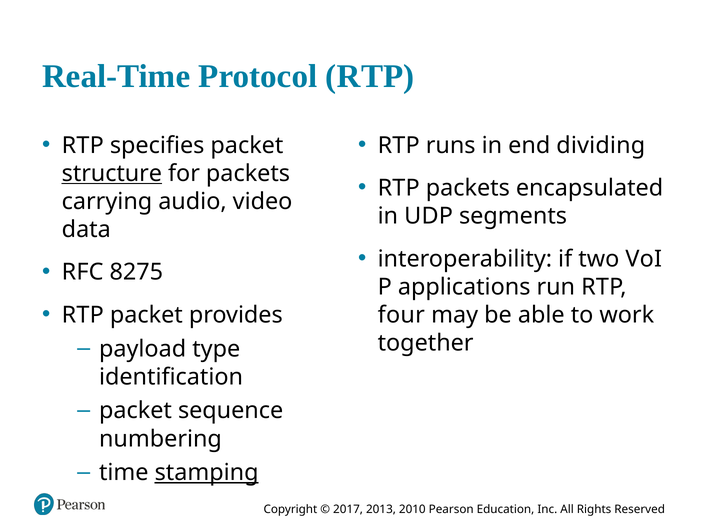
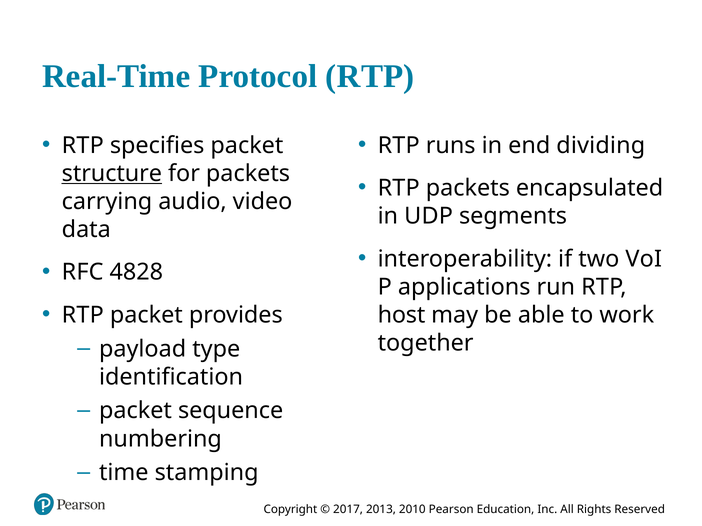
8275: 8275 -> 4828 (136, 272)
four: four -> host (401, 315)
stamping underline: present -> none (207, 473)
